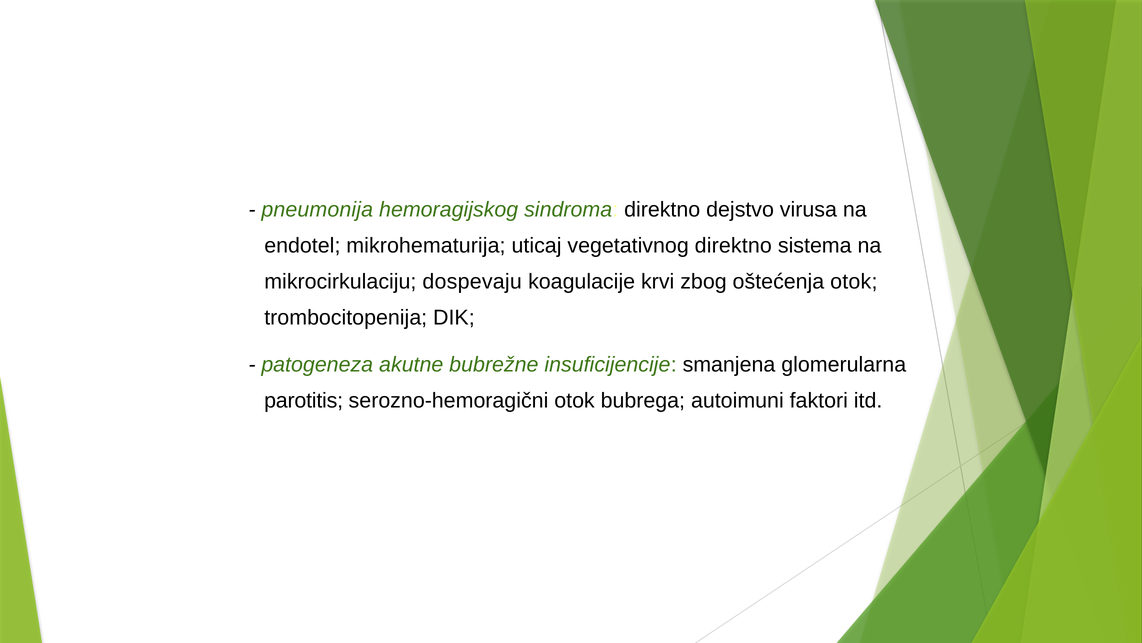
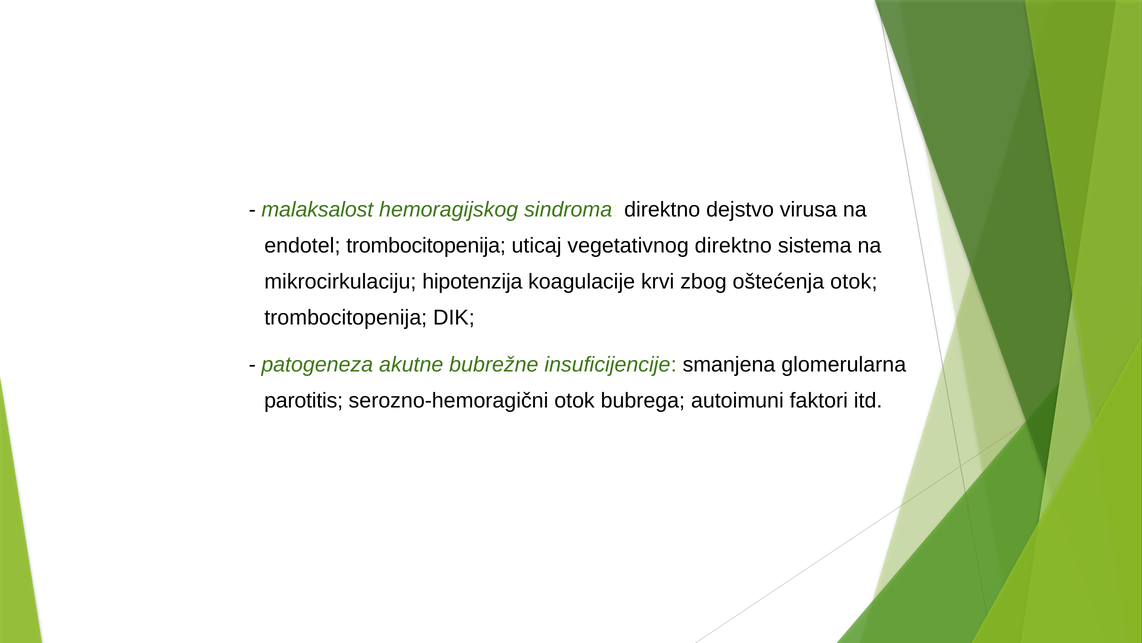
pneumonija: pneumonija -> malaksalost (317, 210)
endotel mikrohematurija: mikrohematurija -> trombocitopenija (426, 246)
dospevaju: dospevaju -> hipotenzija (472, 281)
